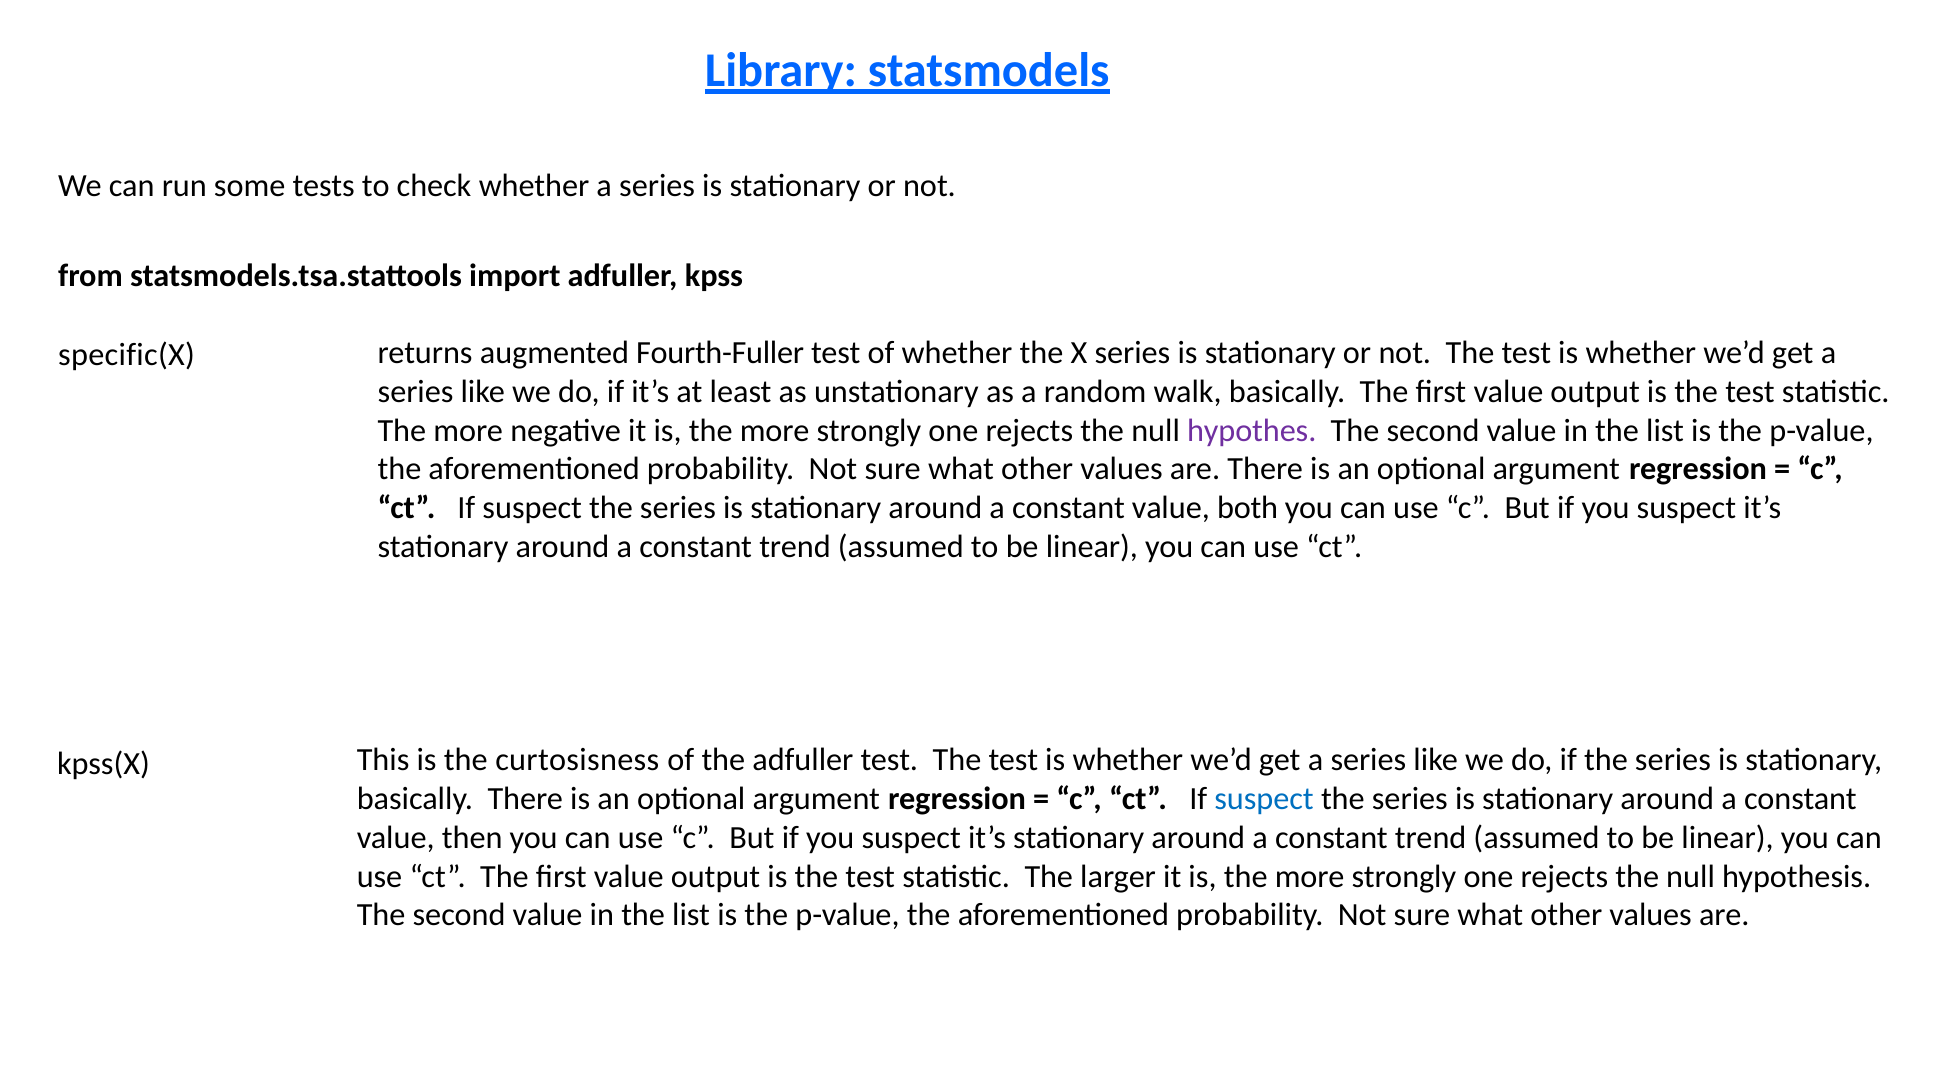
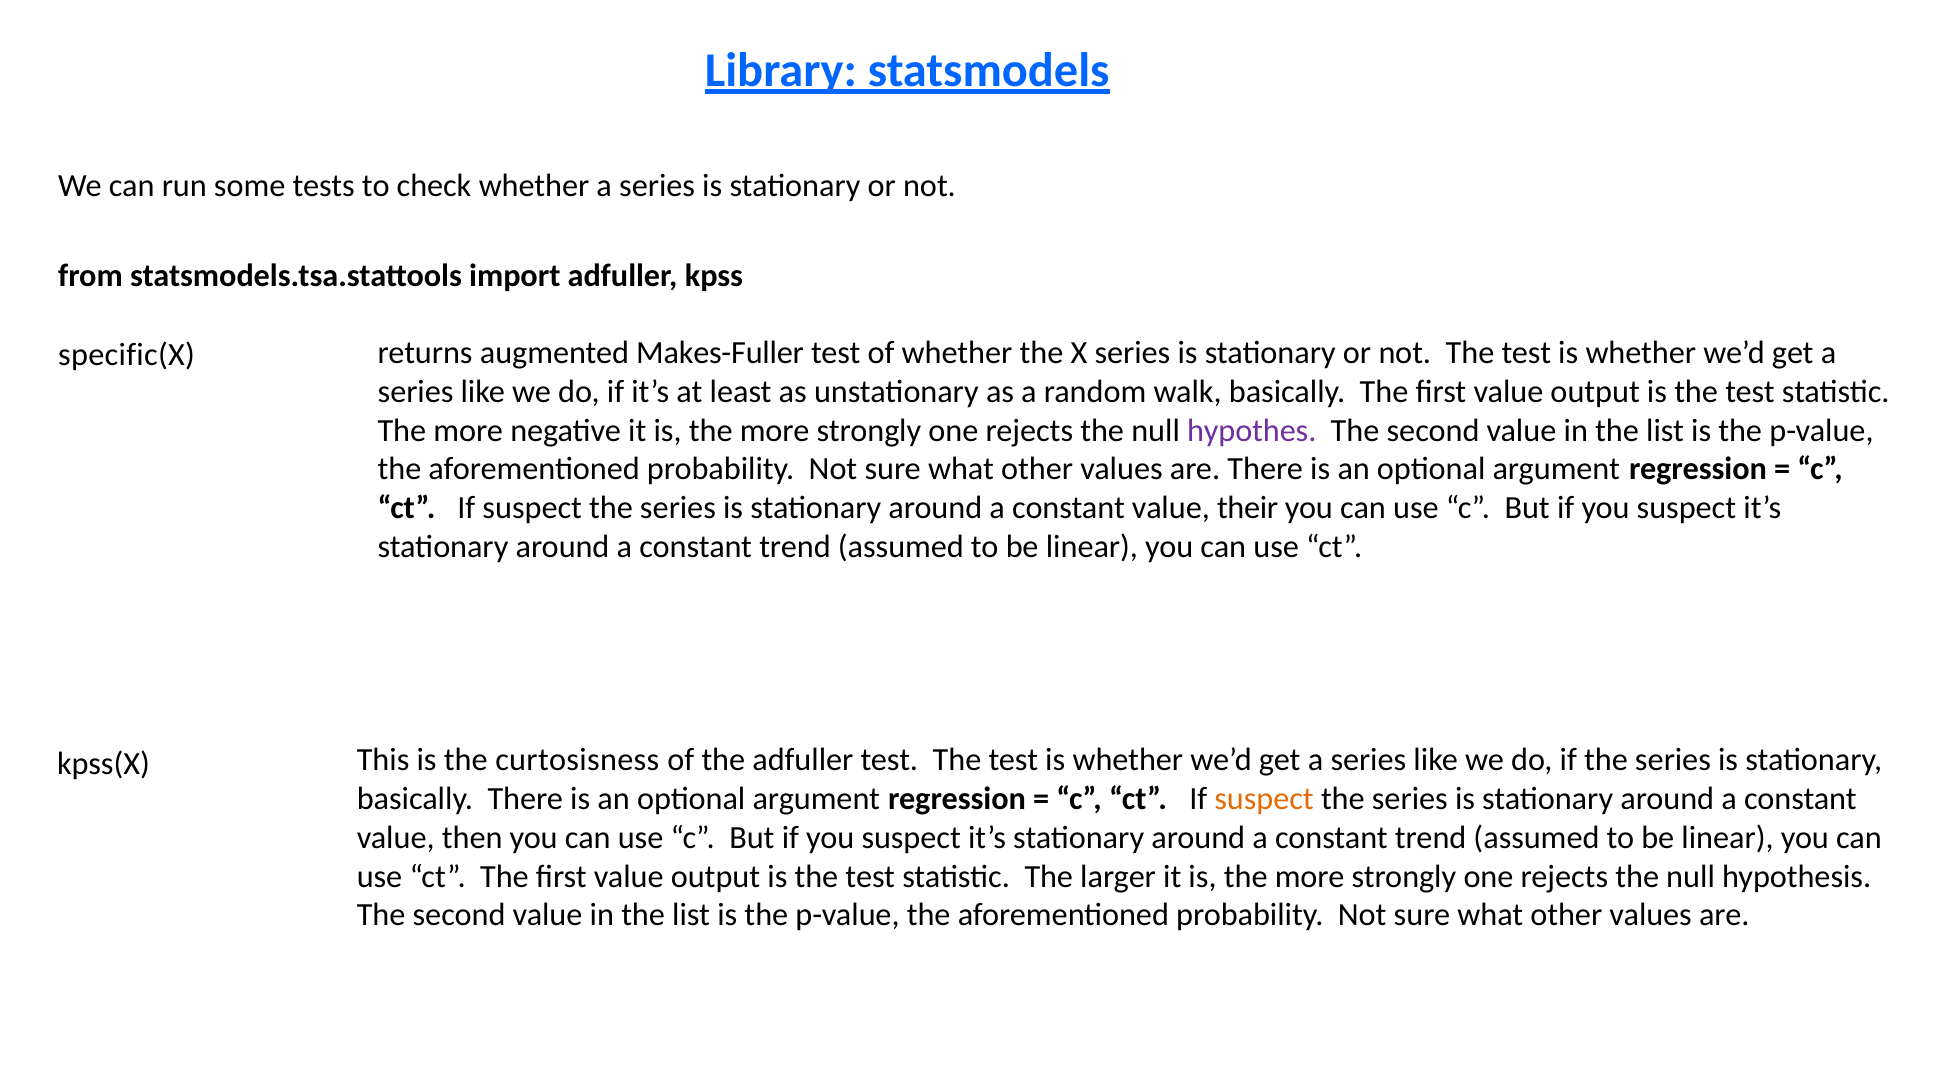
Fourth-Fuller: Fourth-Fuller -> Makes-Fuller (720, 353)
both: both -> their (1248, 508)
suspect colour: blue -> orange (1264, 799)
